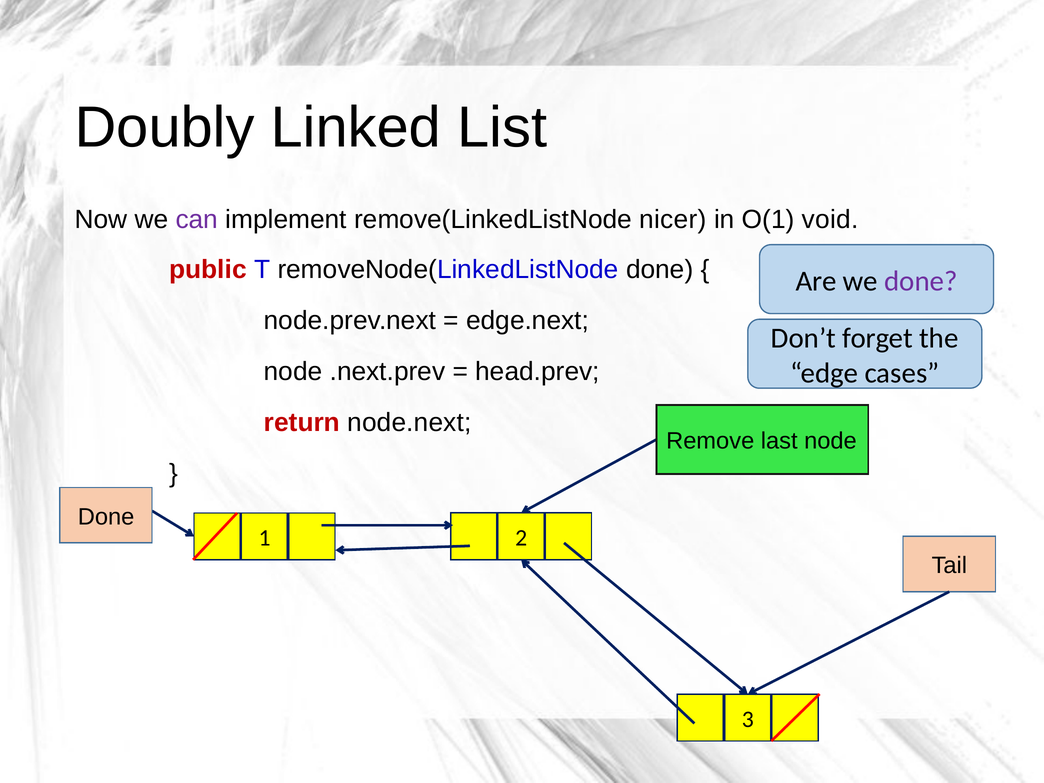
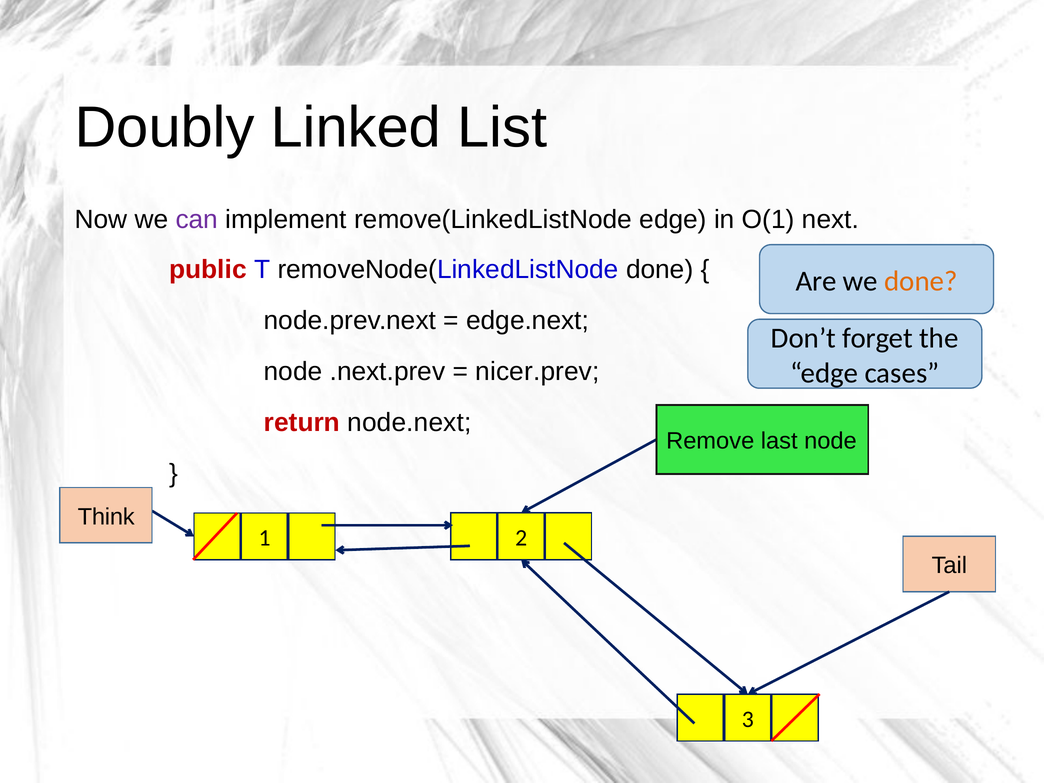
remove(LinkedListNode nicer: nicer -> edge (673, 219)
void: void -> next (830, 219)
done colour: purple -> orange (921, 281)
head.prev: head.prev -> nicer.prev (537, 372)
Done: Done -> Think (106, 517)
